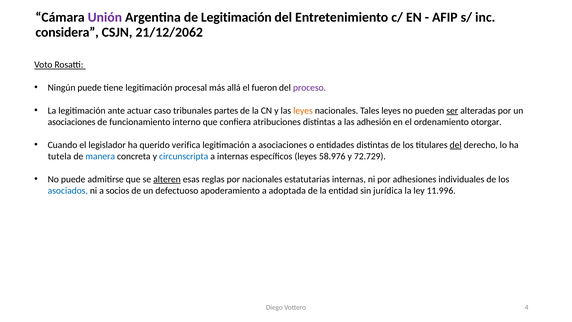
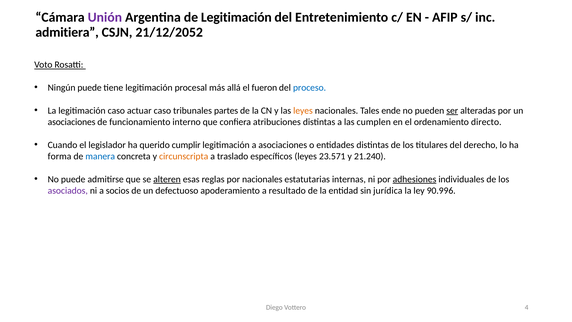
considera: considera -> admitiera (67, 32)
21/12/2062: 21/12/2062 -> 21/12/2052 (169, 32)
proceso colour: purple -> blue (310, 88)
legitimación ante: ante -> caso (116, 111)
Tales leyes: leyes -> ende (391, 111)
adhesión: adhesión -> cumplen (374, 122)
otorgar: otorgar -> directo (486, 122)
verifica: verifica -> cumplir (186, 145)
del underline: present -> none (456, 145)
tutela: tutela -> forma (60, 156)
circunscripta colour: blue -> orange (184, 156)
a internas: internas -> traslado (233, 156)
58.976: 58.976 -> 23.571 (332, 156)
72.729: 72.729 -> 21.240 (370, 156)
adhesiones underline: none -> present (415, 179)
asociados colour: blue -> purple (68, 191)
adoptada: adoptada -> resultado (287, 191)
11.996: 11.996 -> 90.996 (441, 191)
